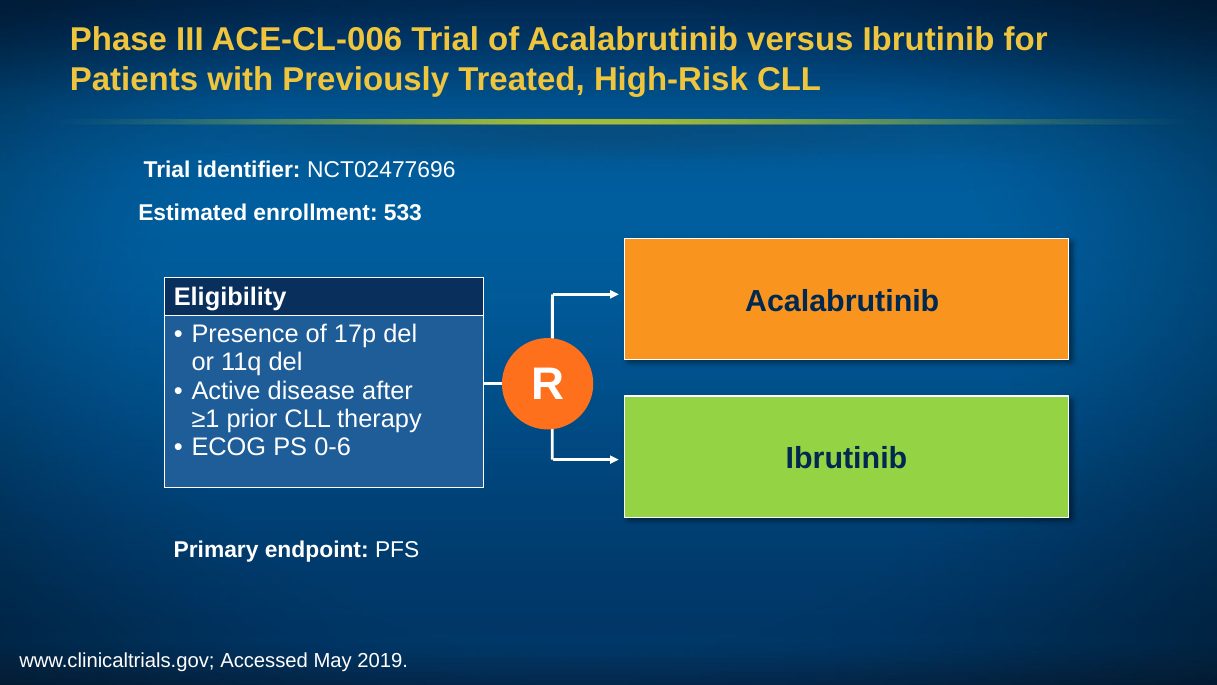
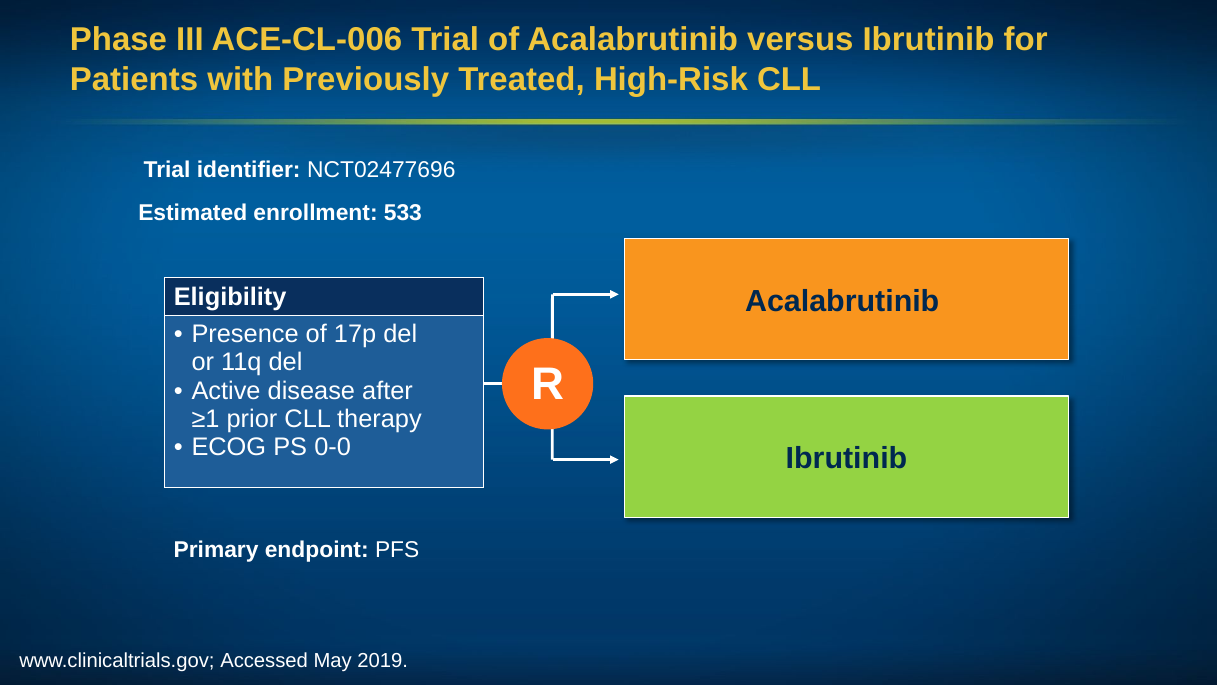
0-6: 0-6 -> 0-0 (333, 447)
